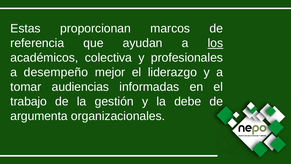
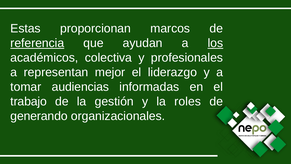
referencia underline: none -> present (37, 43)
desempeño: desempeño -> representan (56, 72)
debe: debe -> roles (188, 101)
argumenta: argumenta -> generando (39, 116)
